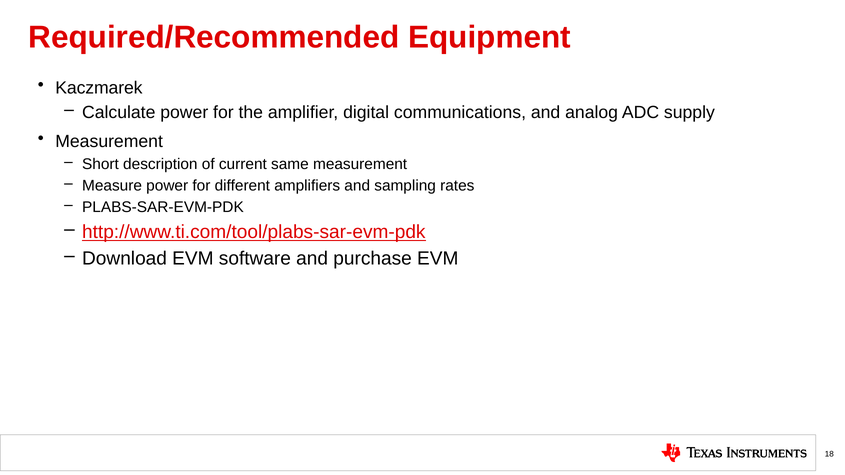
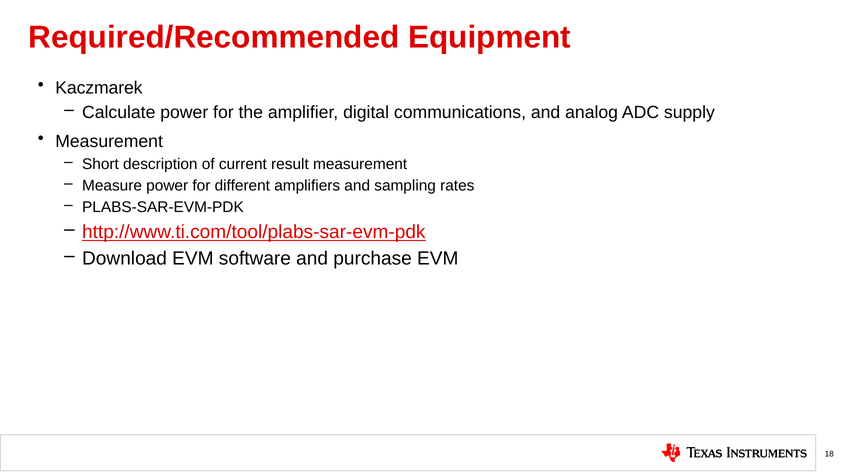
same: same -> result (290, 164)
